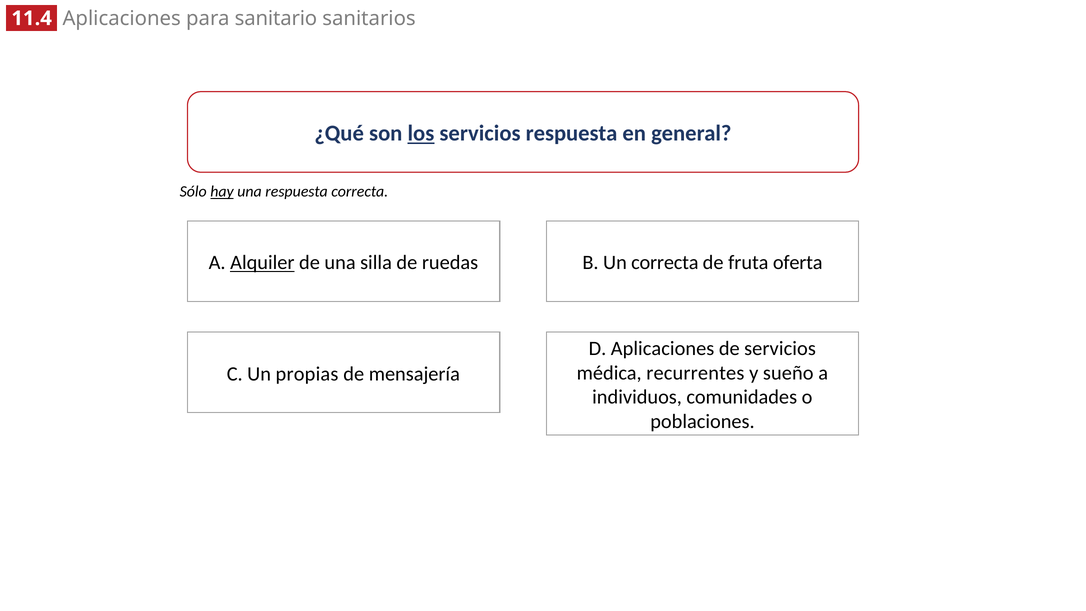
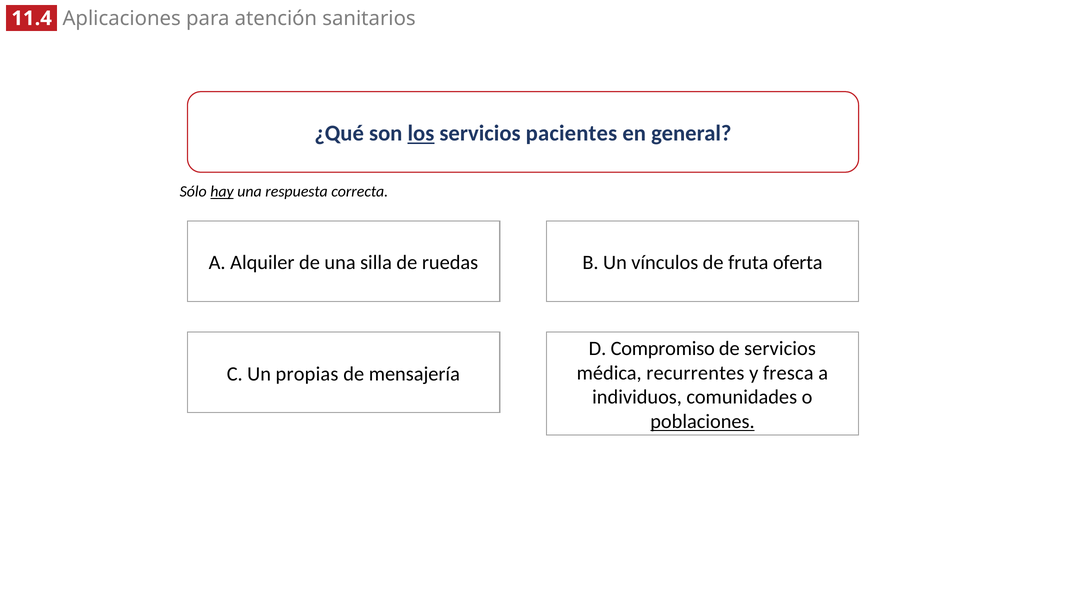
sanitario: sanitario -> atención (276, 18)
servicios respuesta: respuesta -> pacientes (571, 133)
Alquiler underline: present -> none (262, 263)
Un correcta: correcta -> vínculos (665, 263)
D Aplicaciones: Aplicaciones -> Compromiso (663, 348)
sueño: sueño -> fresca (788, 373)
poblaciones underline: none -> present (702, 422)
